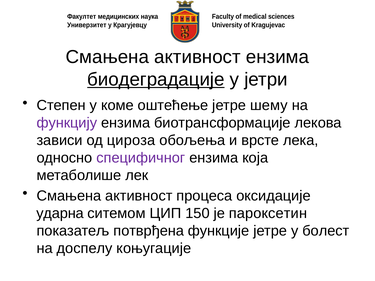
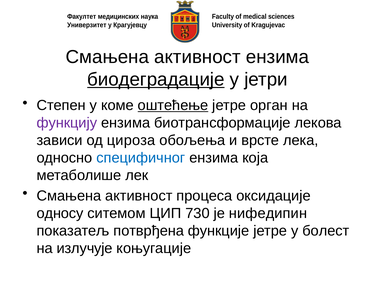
оштећење underline: none -> present (173, 105)
шему: шему -> орган (269, 105)
специфичног colour: purple -> blue (141, 158)
ударна: ударна -> односу (60, 213)
150: 150 -> 730 (197, 213)
пароксетин: пароксетин -> нифедипин (268, 213)
доспелу: доспелу -> излучује (85, 248)
